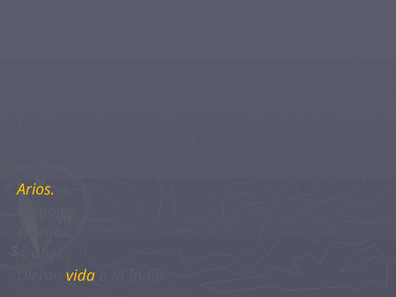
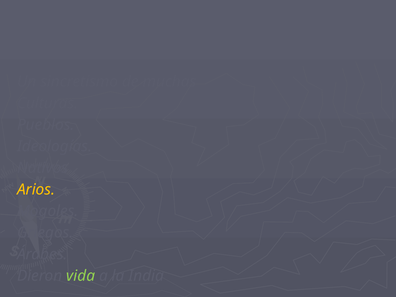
vida colour: yellow -> light green (81, 276)
